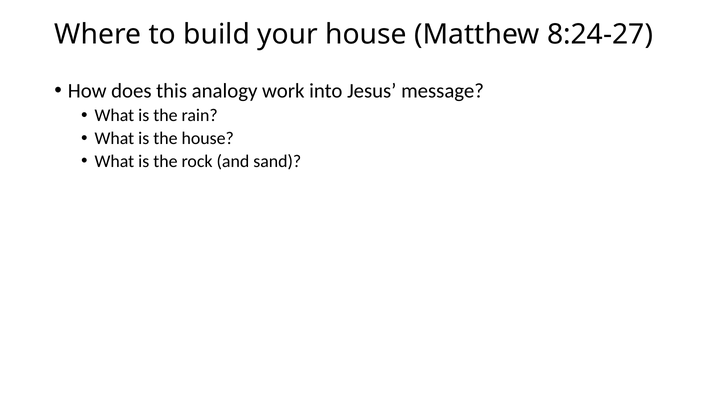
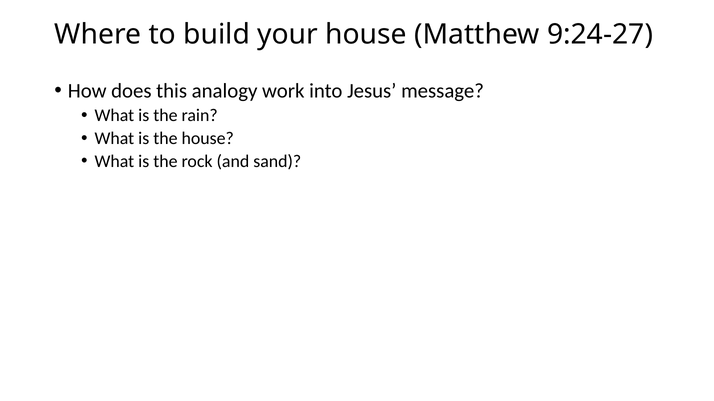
8:24-27: 8:24-27 -> 9:24-27 (600, 34)
